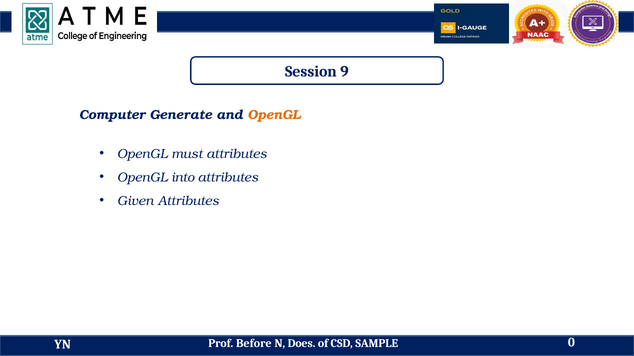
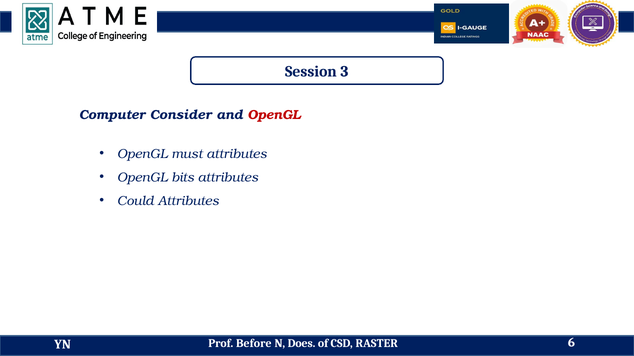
9: 9 -> 3 (344, 72)
Generate: Generate -> Consider (181, 115)
OpenGL colour: orange -> red (274, 115)
into: into -> bits (183, 178)
Given: Given -> Could (135, 201)
SAMPLE: SAMPLE -> RASTER (377, 344)
0: 0 -> 6 (571, 343)
